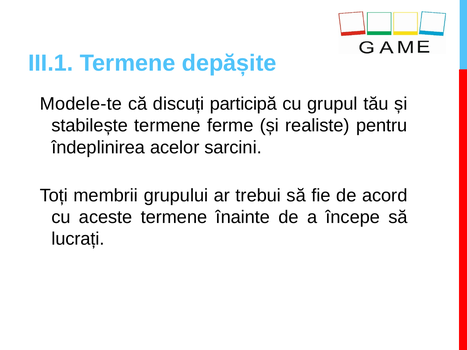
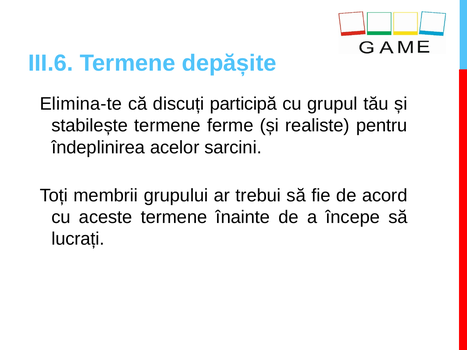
III.1: III.1 -> III.6 (51, 63)
Modele-te: Modele-te -> Elimina-te (81, 104)
